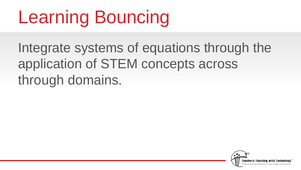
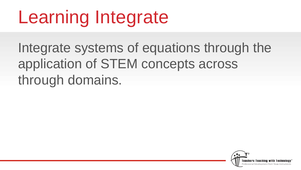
Learning Bouncing: Bouncing -> Integrate (132, 17)
